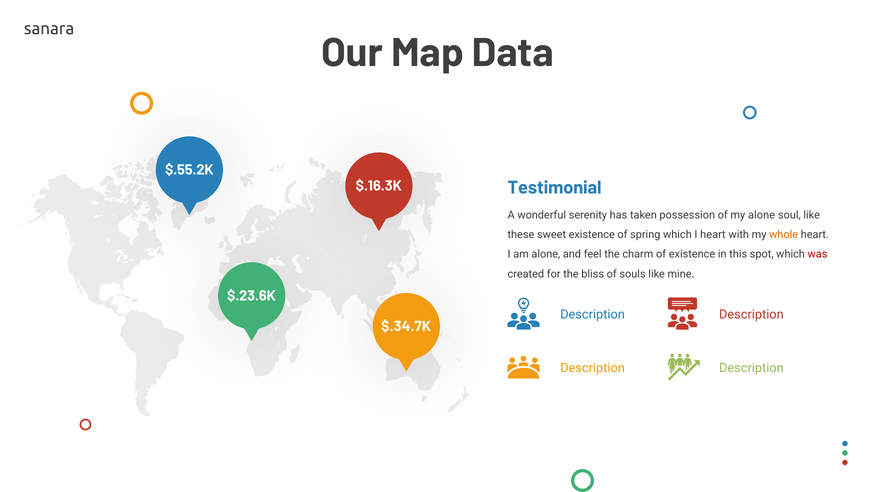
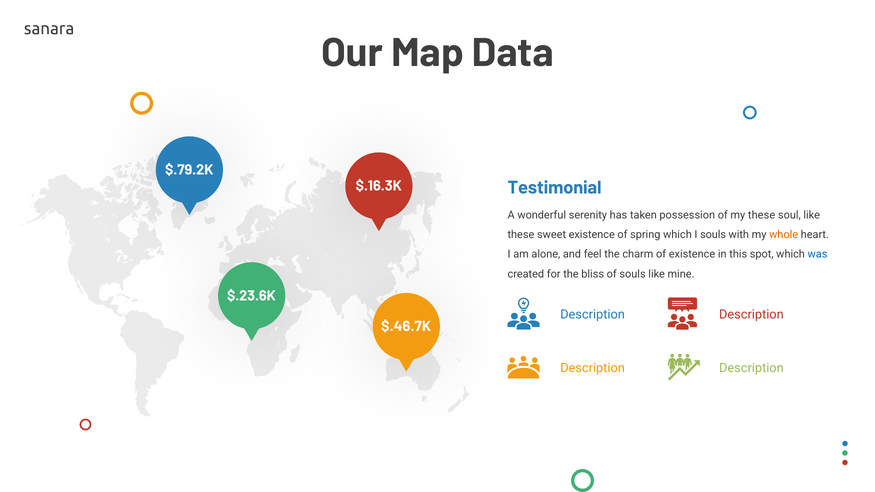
$.55.2K: $.55.2K -> $.79.2K (189, 170)
my alone: alone -> these (762, 215)
I heart: heart -> souls (713, 235)
was colour: red -> blue (817, 254)
$.34.7K: $.34.7K -> $.46.7K (406, 327)
